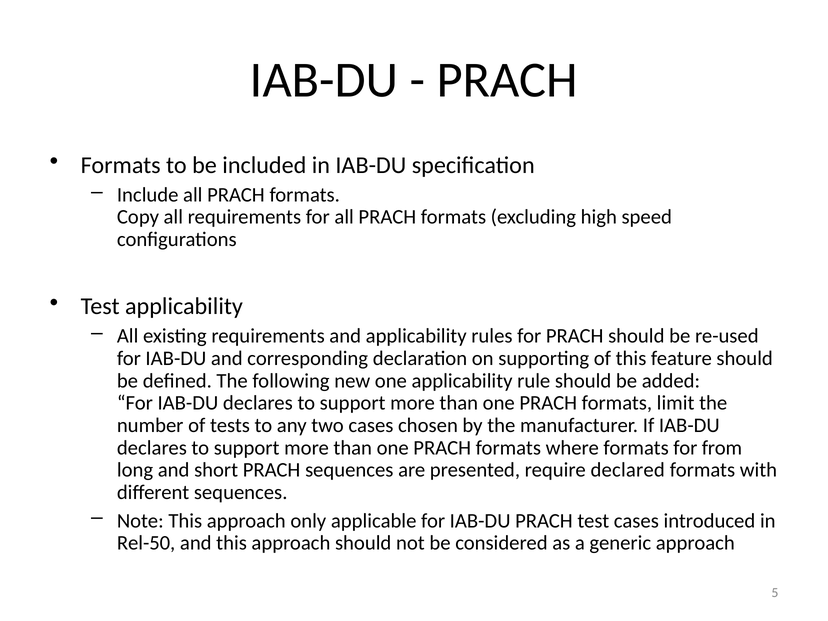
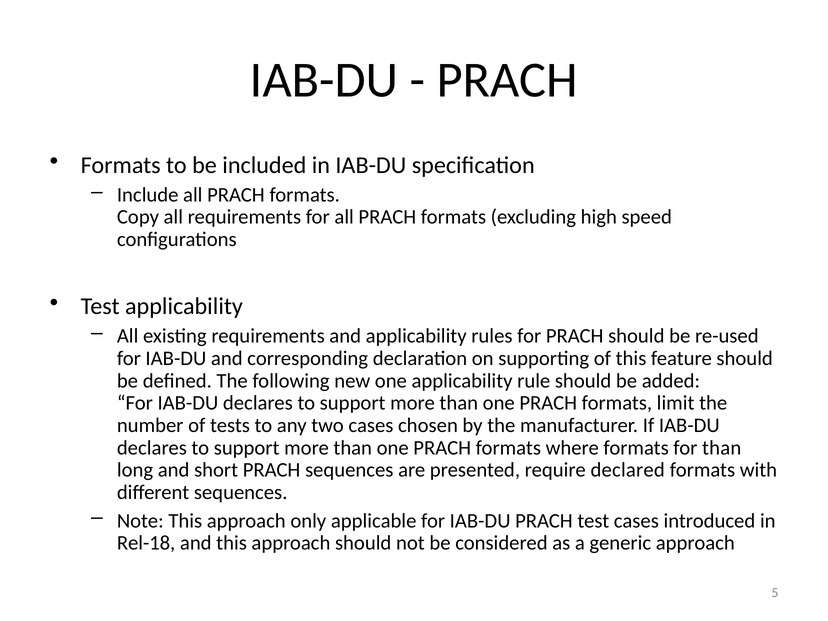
for from: from -> than (722, 448)
Rel-50: Rel-50 -> Rel-18 (146, 543)
